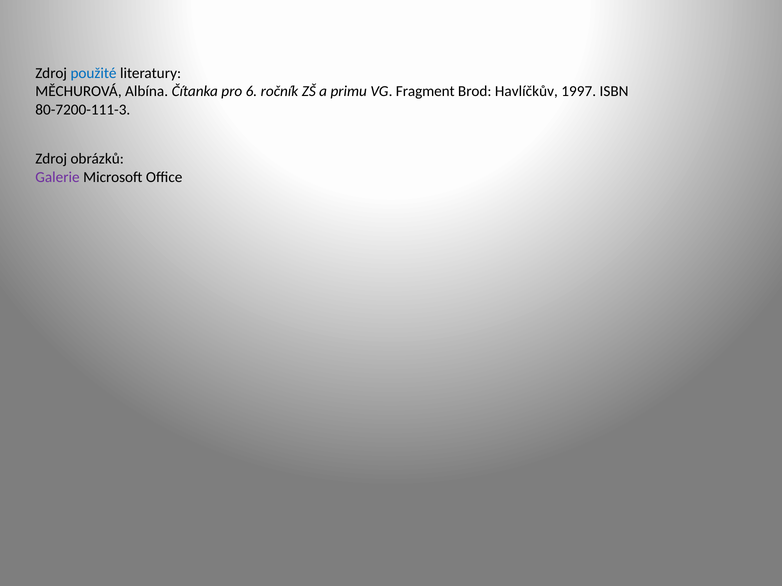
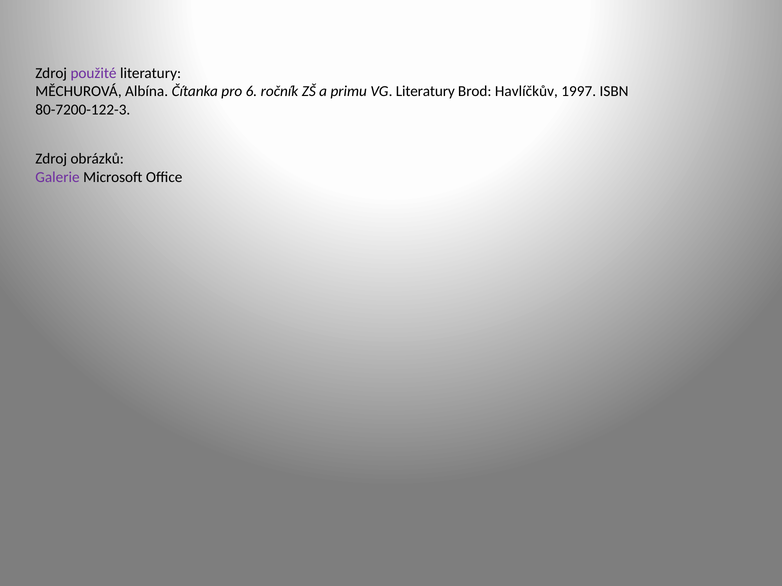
použité colour: blue -> purple (94, 73)
VG Fragment: Fragment -> Literatury (425, 92)
80-7200-111-3: 80-7200-111-3 -> 80-7200-122-3 (83, 110)
